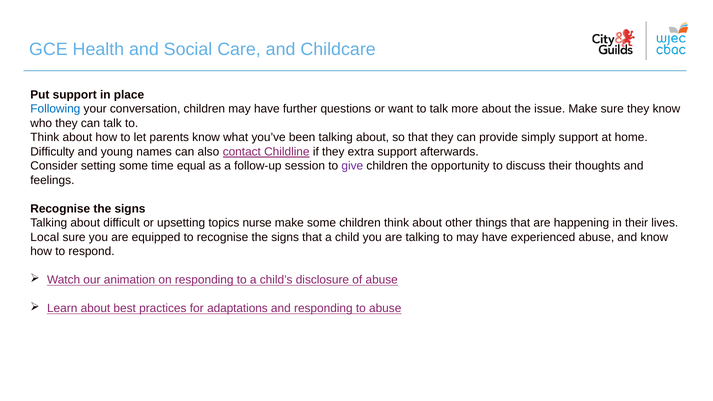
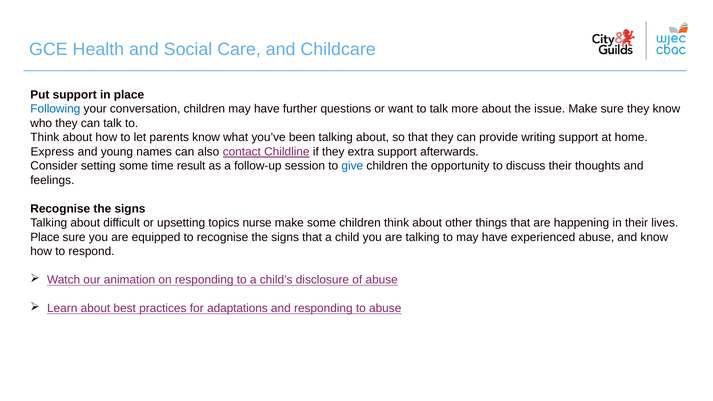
simply: simply -> writing (538, 138)
Difficulty: Difficulty -> Express (52, 152)
equal: equal -> result (191, 166)
give colour: purple -> blue (352, 166)
Local: Local -> Place (45, 237)
